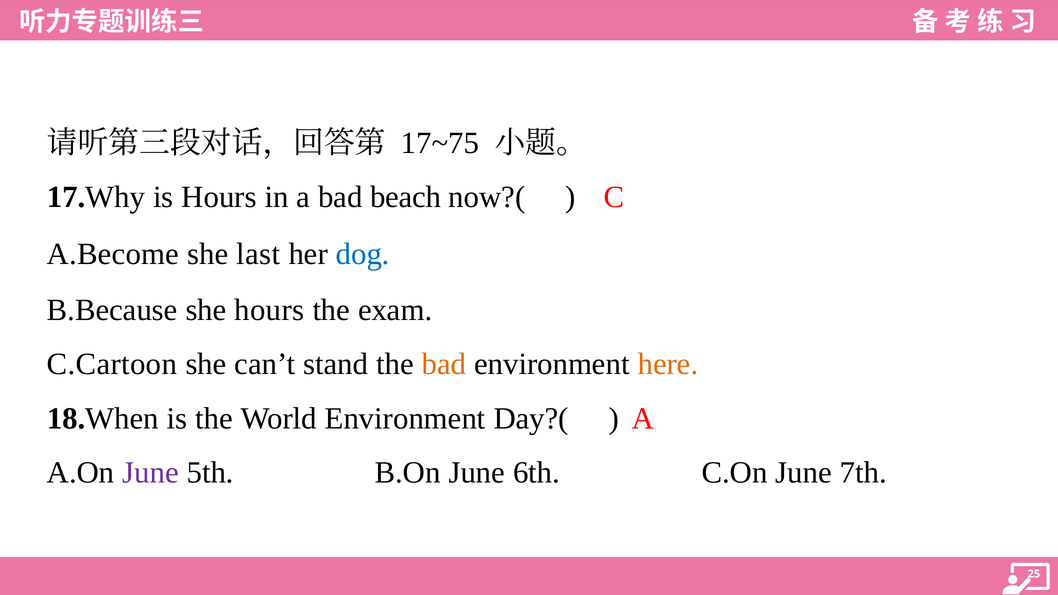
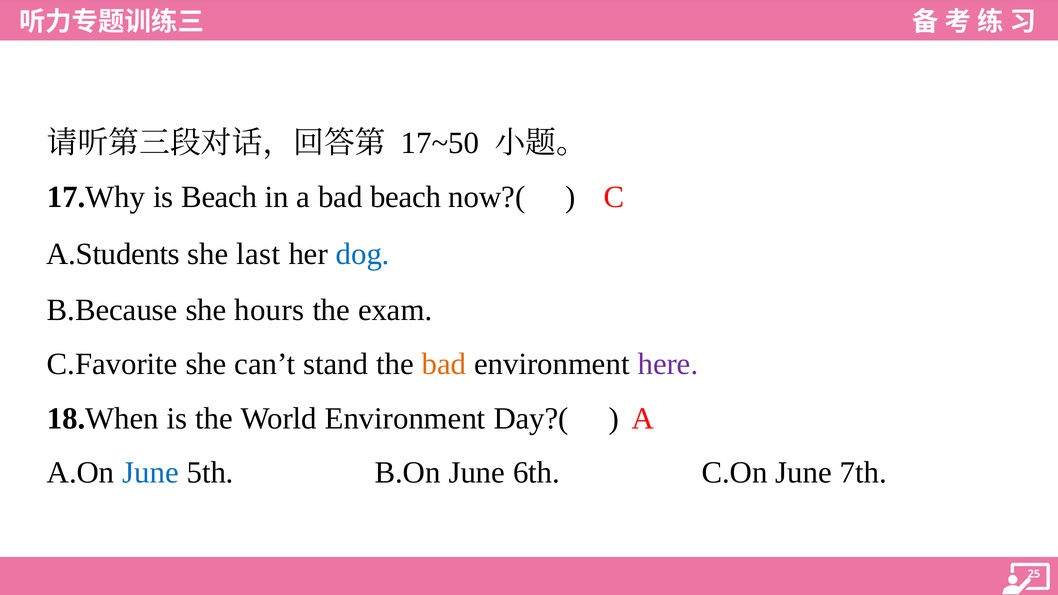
17~75: 17~75 -> 17~50 (440, 143)
is Hours: Hours -> Beach (219, 197)
A.Become: A.Become -> A.Students (113, 254)
C.Cartoon: C.Cartoon -> C.Favorite (112, 364)
here colour: orange -> purple (668, 364)
June colour: purple -> blue (151, 473)
